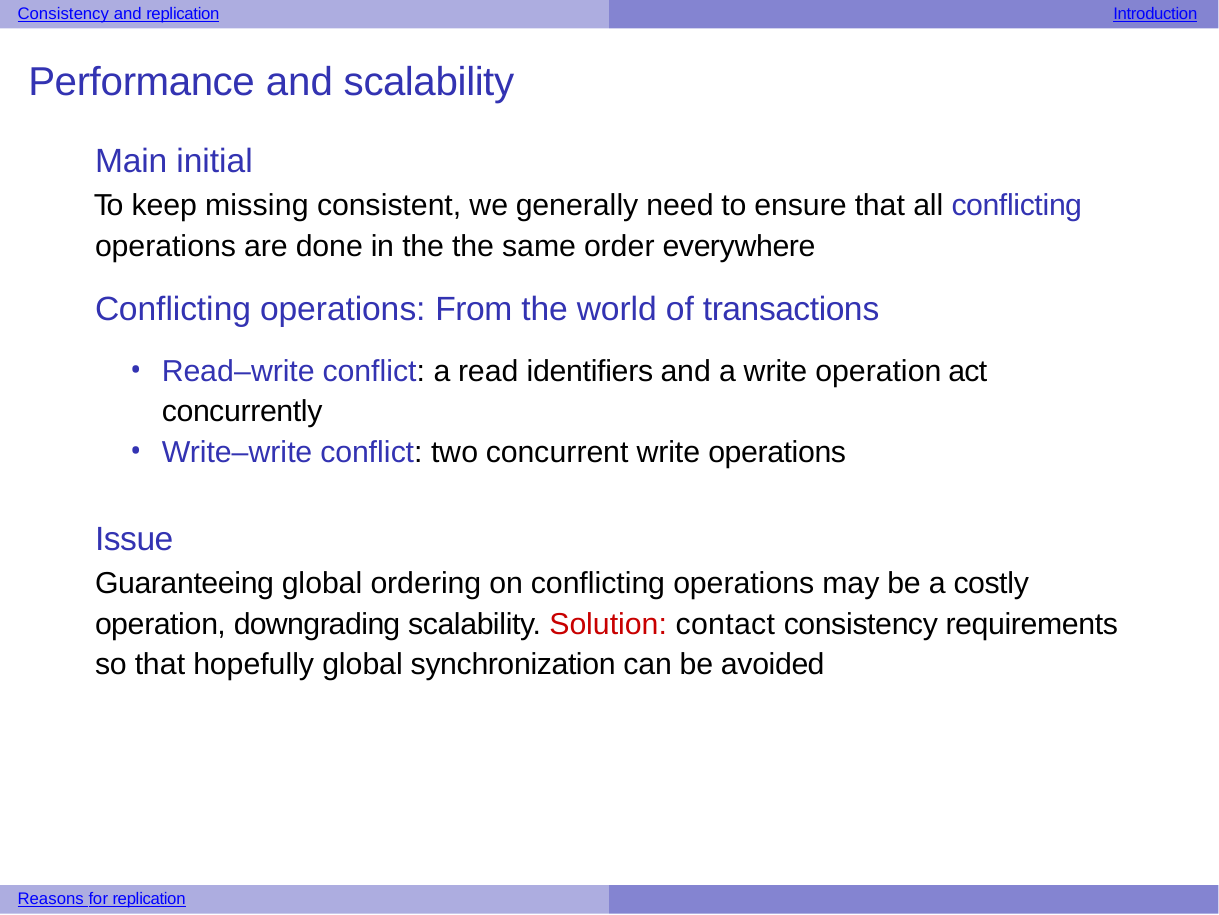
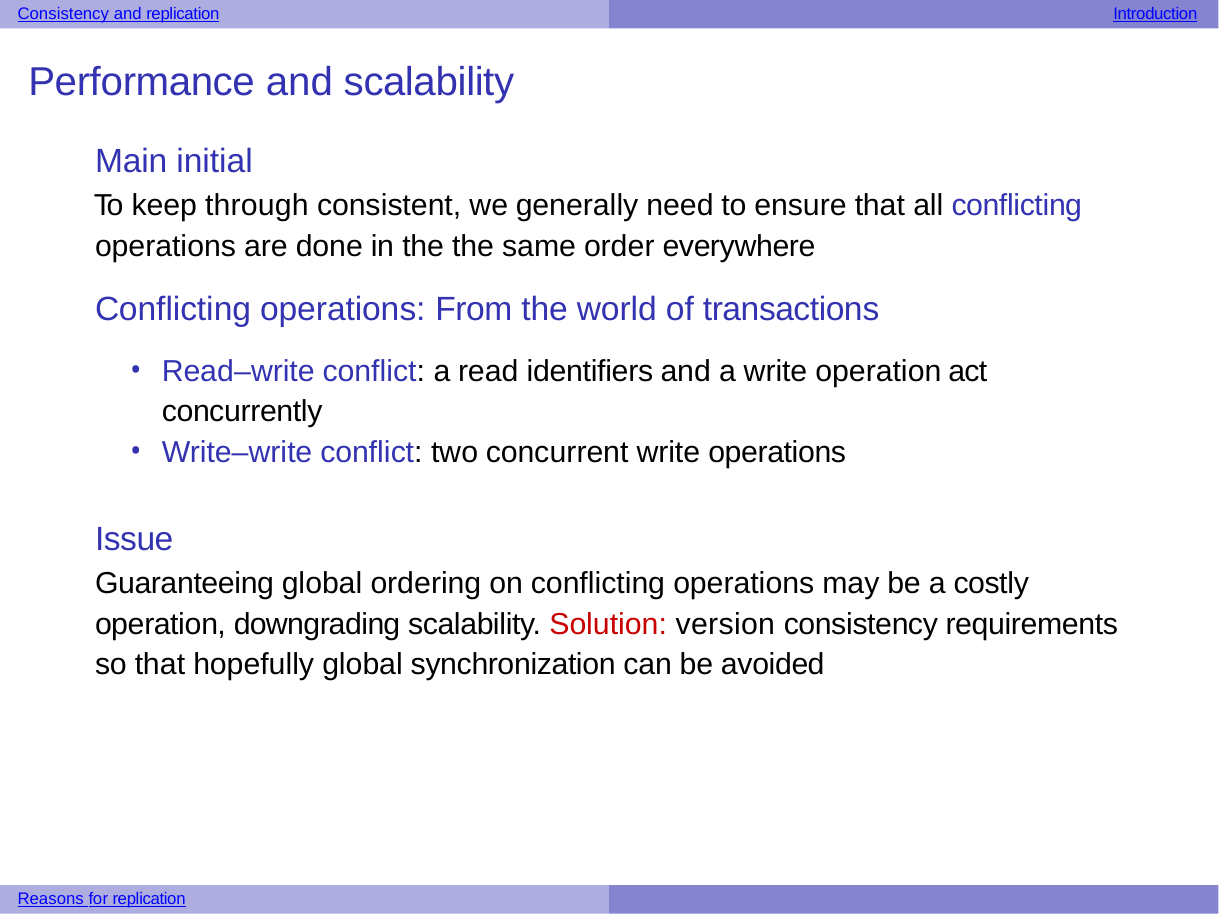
missing: missing -> through (257, 205)
contact: contact -> version (725, 624)
